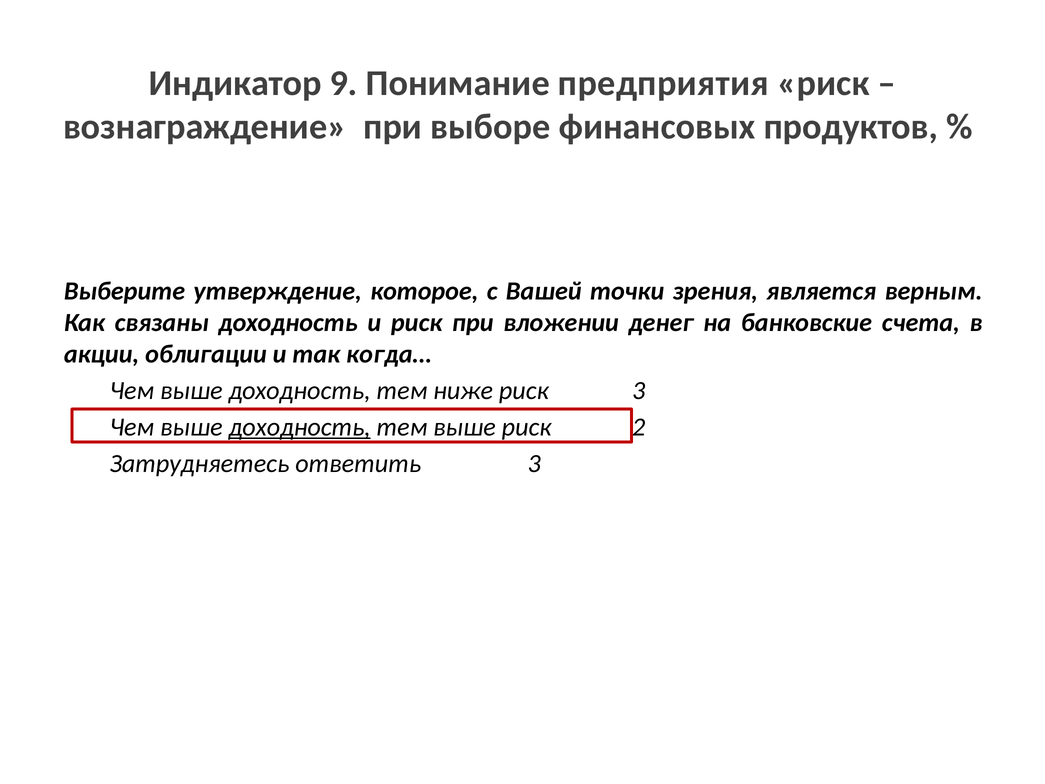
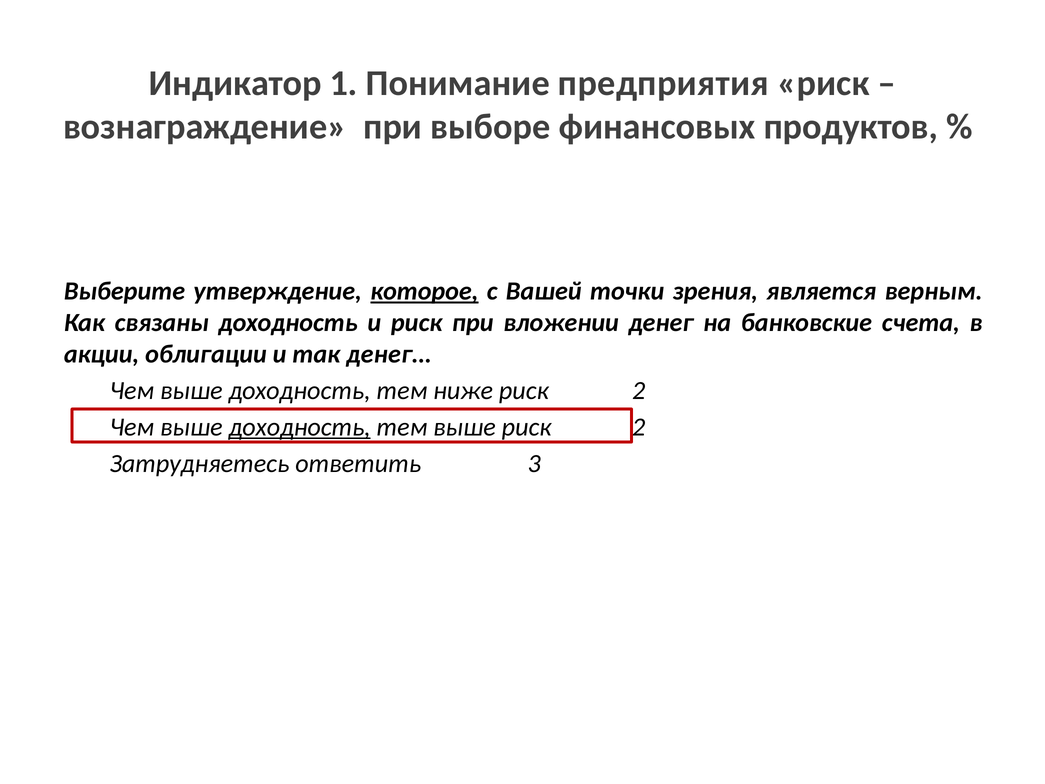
9: 9 -> 1 (344, 83)
которое underline: none -> present (424, 291)
когда…: когда… -> денег… (389, 354)
ниже риск 3: 3 -> 2 (639, 390)
